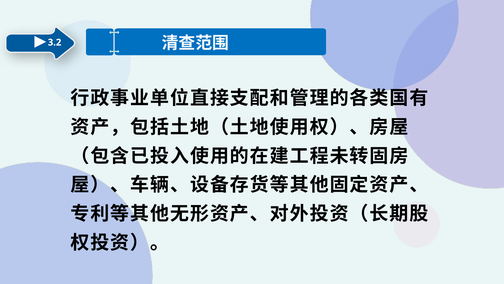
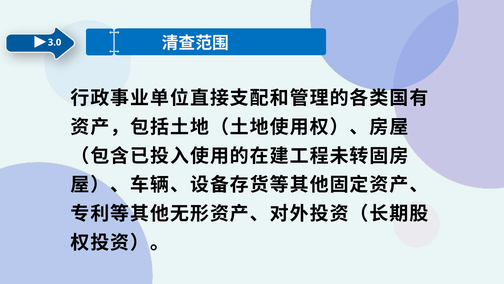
3.2: 3.2 -> 3.0 (55, 42)
